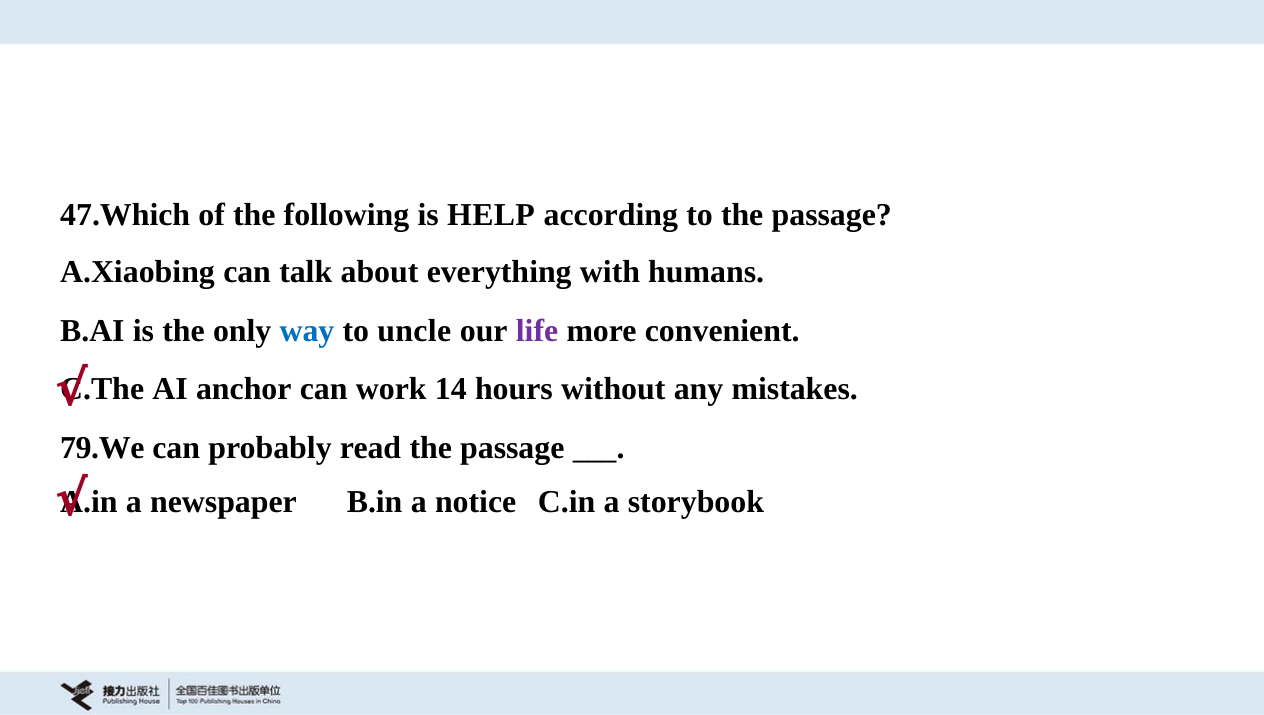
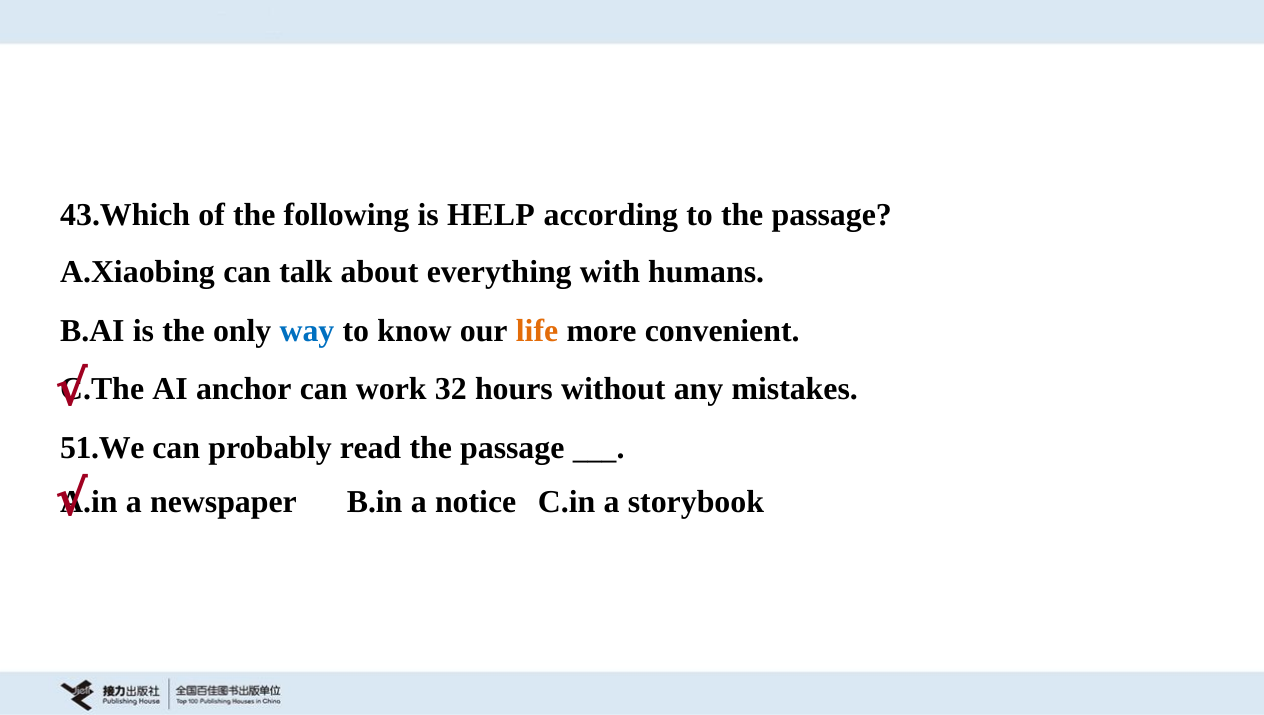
47.Which: 47.Which -> 43.Which (125, 215)
uncle: uncle -> know (414, 331)
life colour: purple -> orange (537, 331)
14: 14 -> 32 (451, 389)
79.We: 79.We -> 51.We (102, 448)
